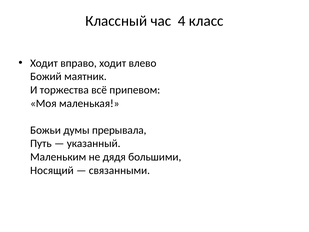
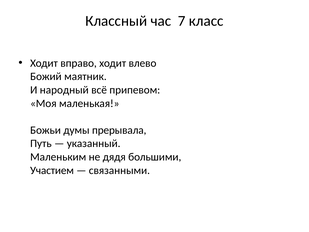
4: 4 -> 7 (182, 21)
торжества: торжества -> народный (64, 90)
Носящий: Носящий -> Участием (52, 170)
